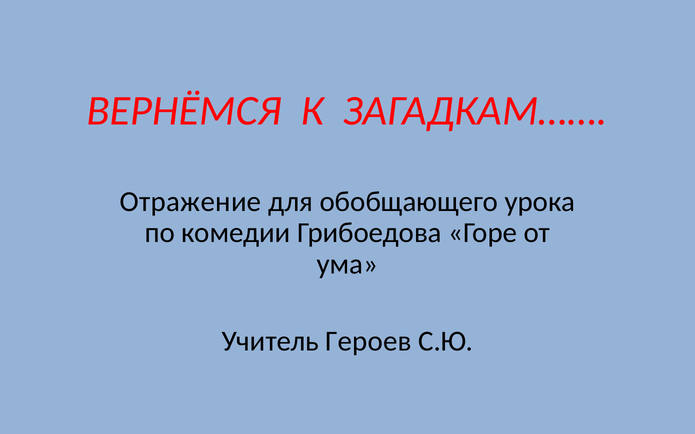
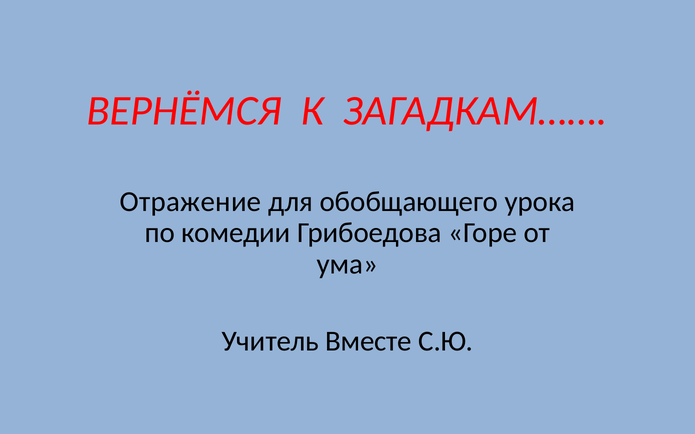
Героев: Героев -> Вместе (369, 341)
